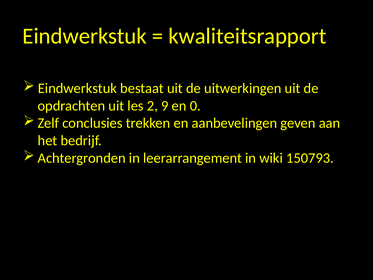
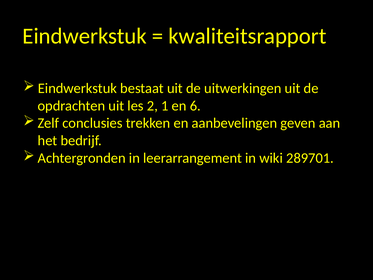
9: 9 -> 1 (165, 106)
0: 0 -> 6 (195, 106)
150793: 150793 -> 289701 (310, 158)
